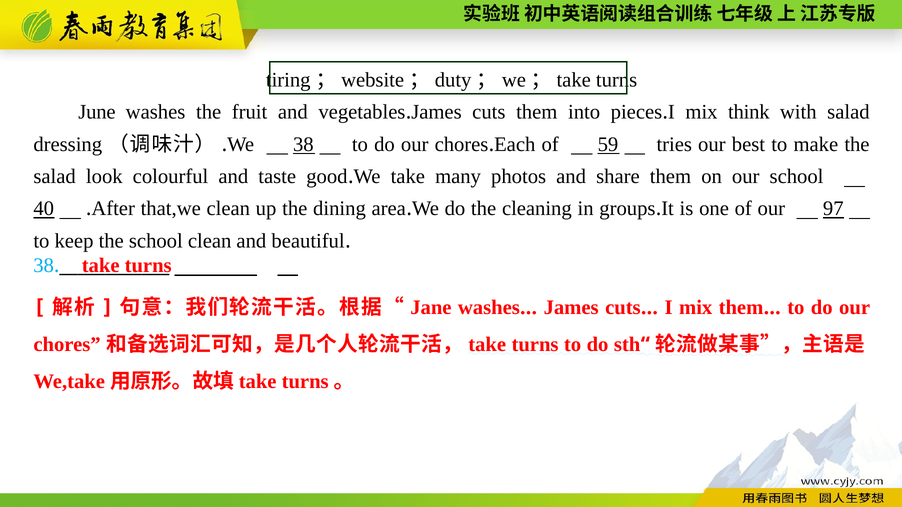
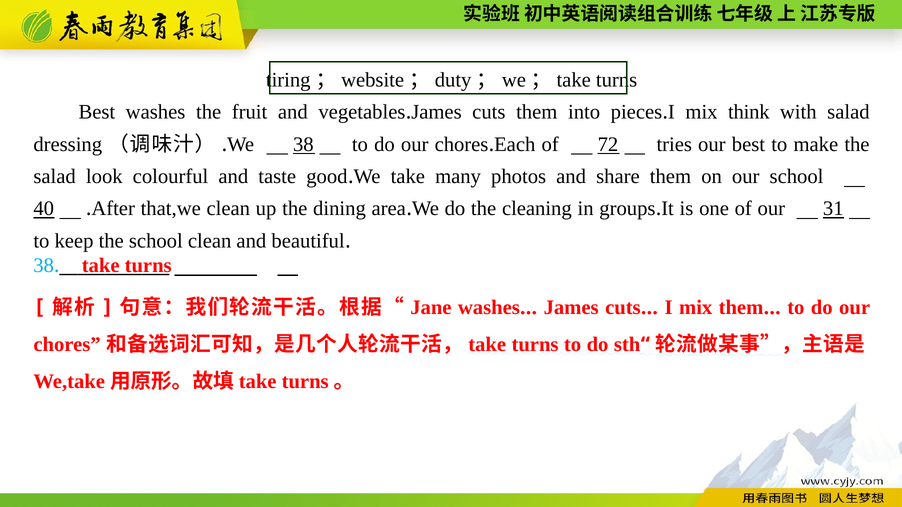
June: June -> Best (97, 112)
59: 59 -> 72 (608, 144)
97: 97 -> 31 (833, 209)
